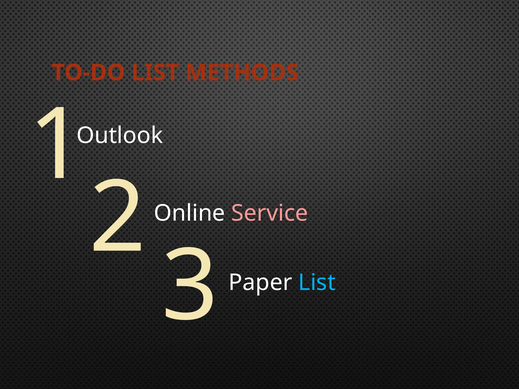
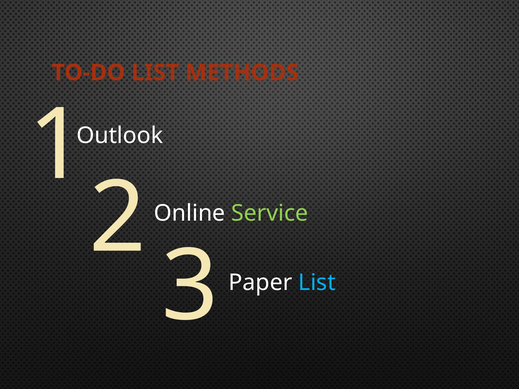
Service colour: pink -> light green (270, 213)
